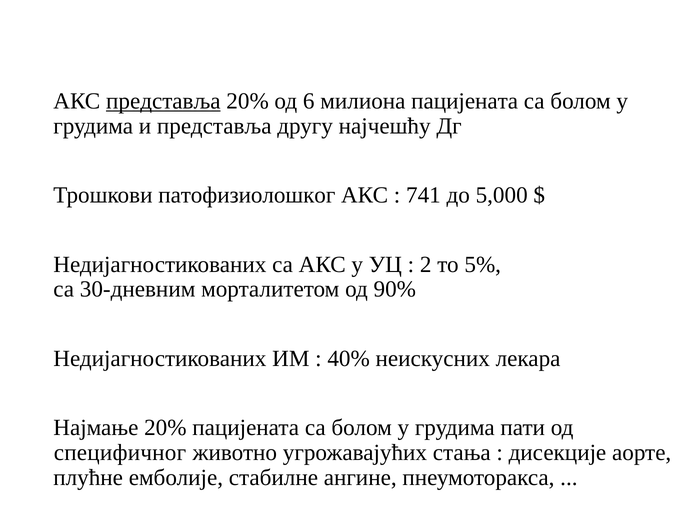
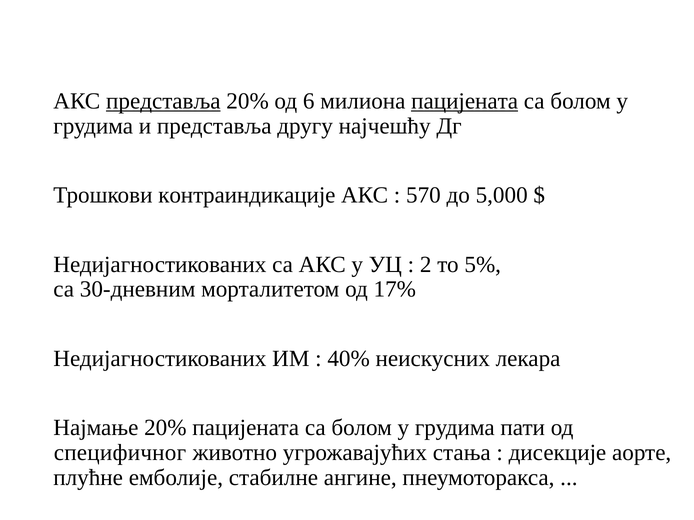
пацијената underline: none -> present (465, 101)
патофизиолошког: патофизиолошког -> контраиндикације (247, 195)
741: 741 -> 570 (423, 195)
90%: 90% -> 17% (395, 290)
